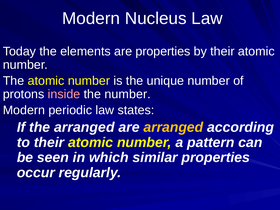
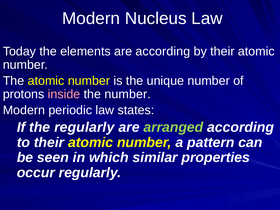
are properties: properties -> according (163, 51)
the arranged: arranged -> regularly (84, 127)
arranged colour: yellow -> light green (173, 127)
